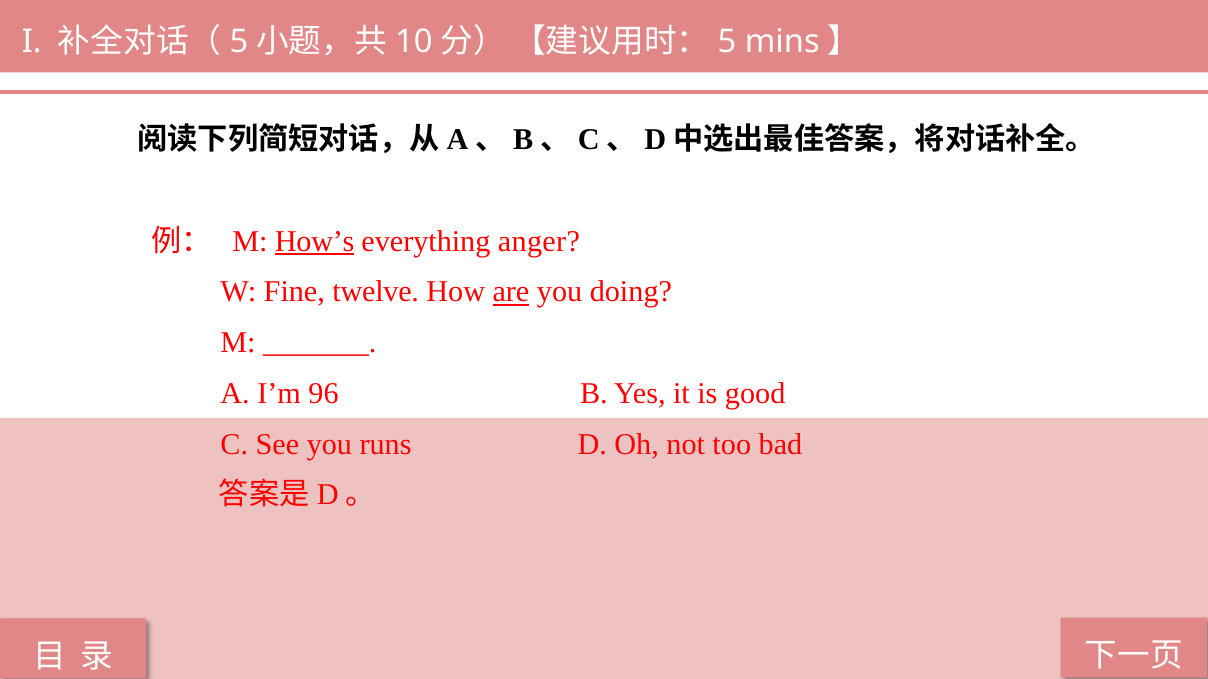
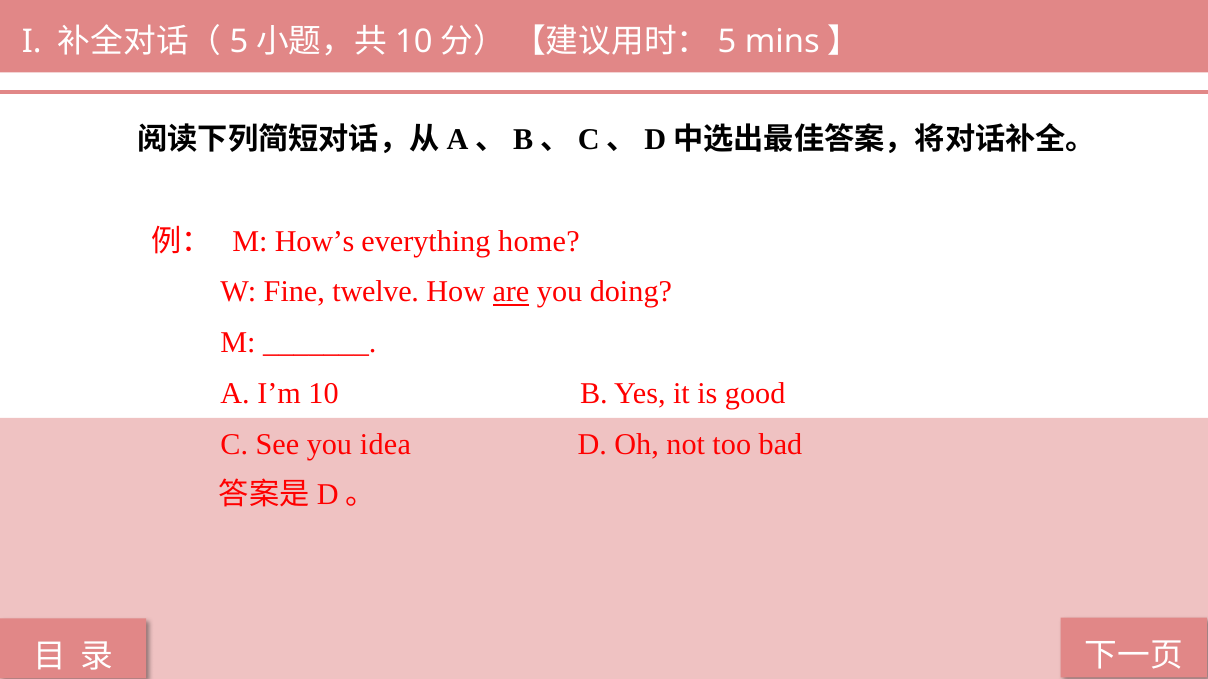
How’s underline: present -> none (315, 241)
anger: anger -> home (539, 241)
I’m 96: 96 -> 10 (324, 394)
runs: runs -> idea (385, 444)
